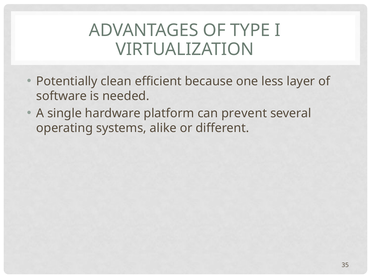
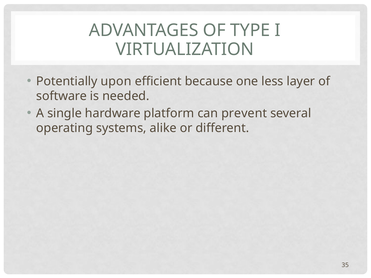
clean: clean -> upon (116, 81)
